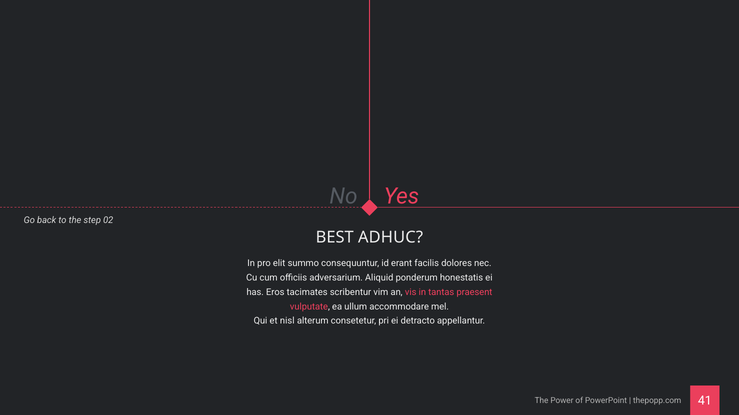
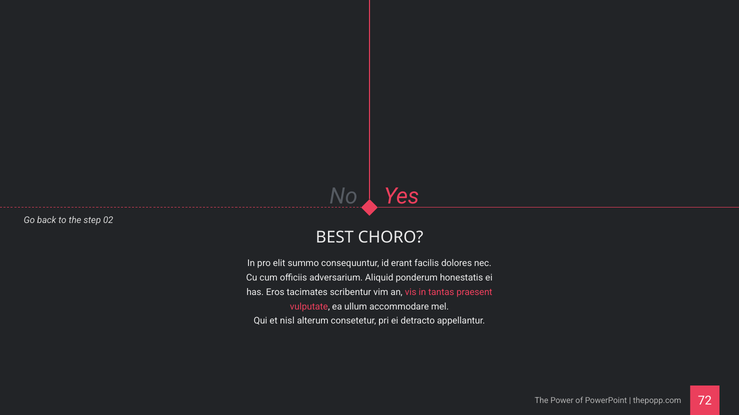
ADHUC: ADHUC -> CHORO (391, 238)
41: 41 -> 72 (705, 401)
